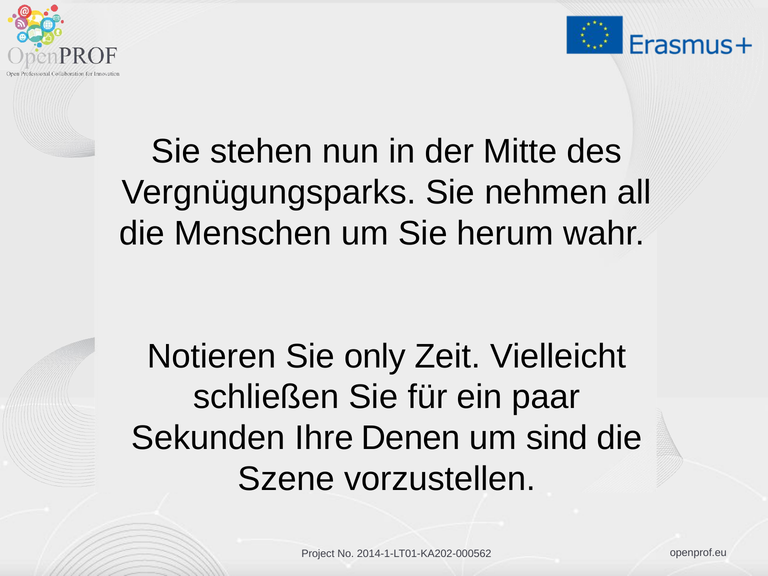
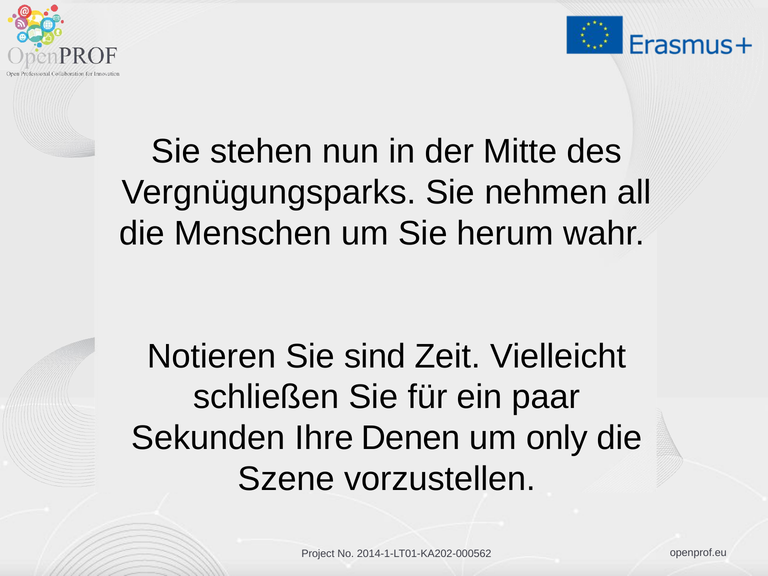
only: only -> sind (375, 356)
sind: sind -> only (557, 438)
